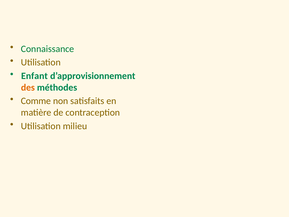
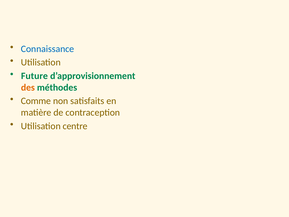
Connaissance colour: green -> blue (48, 49)
Enfant: Enfant -> Future (34, 76)
milieu: milieu -> centre (75, 126)
